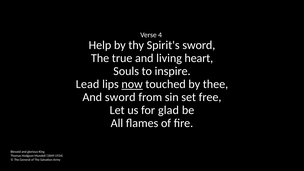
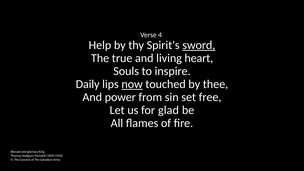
sword underline: none -> present (199, 45)
Lead: Lead -> Daily (88, 84)
And sword: sword -> power (120, 97)
